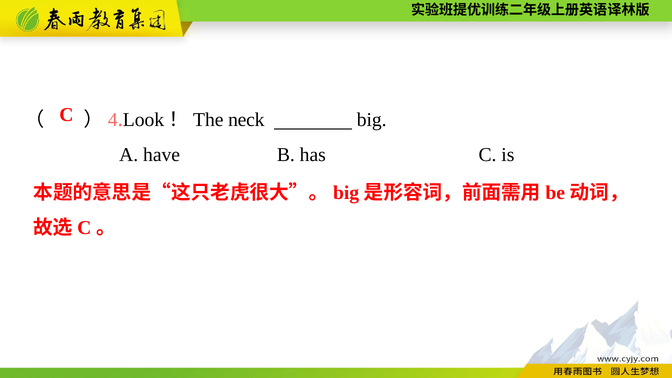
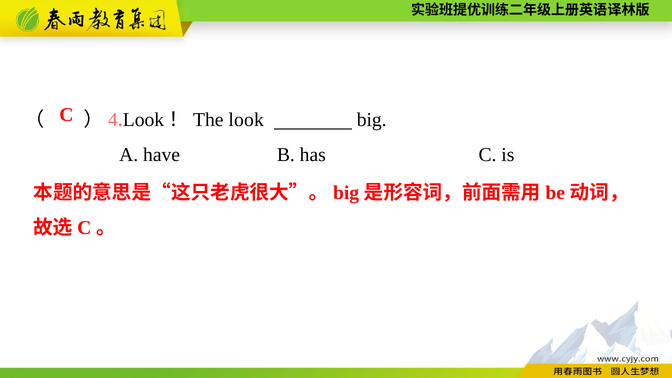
neck: neck -> look (246, 120)
